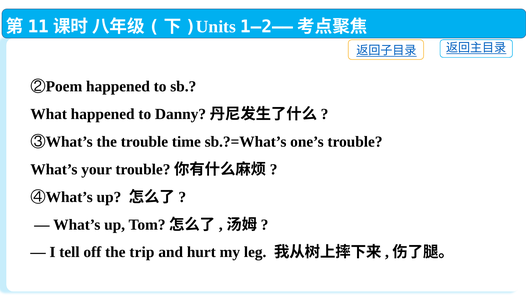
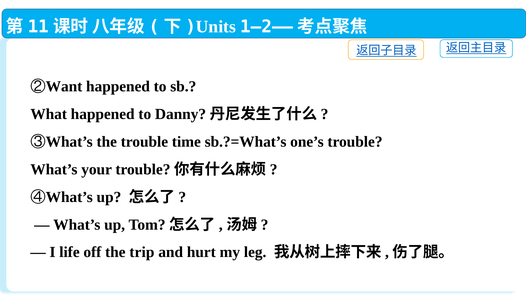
Poem: Poem -> Want (64, 86)
tell: tell -> life (69, 252)
